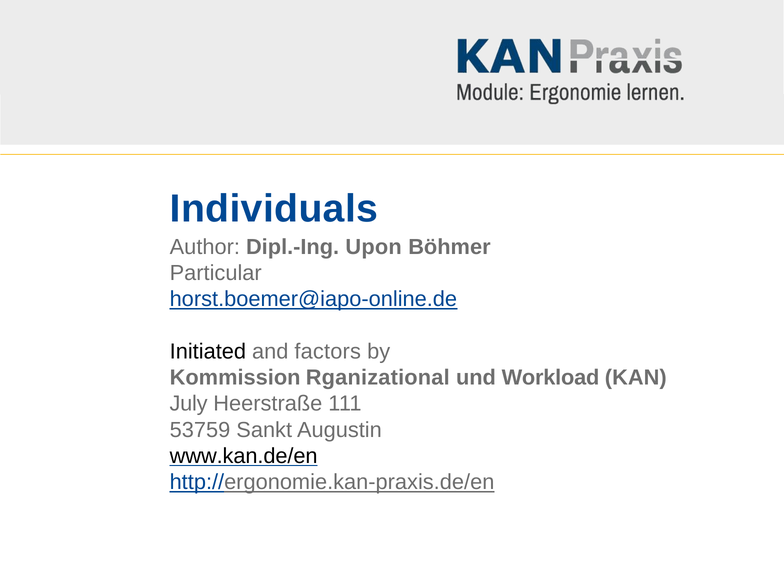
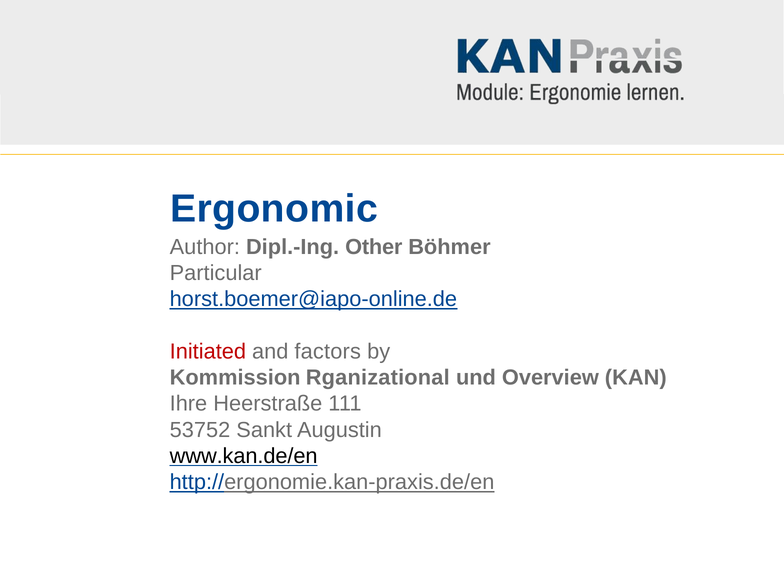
Individuals: Individuals -> Ergonomic (274, 209)
Upon: Upon -> Other (374, 247)
Initiated colour: black -> red (208, 351)
Workload: Workload -> Overview (550, 378)
July: July -> Ihre (188, 404)
53759: 53759 -> 53752 (200, 430)
